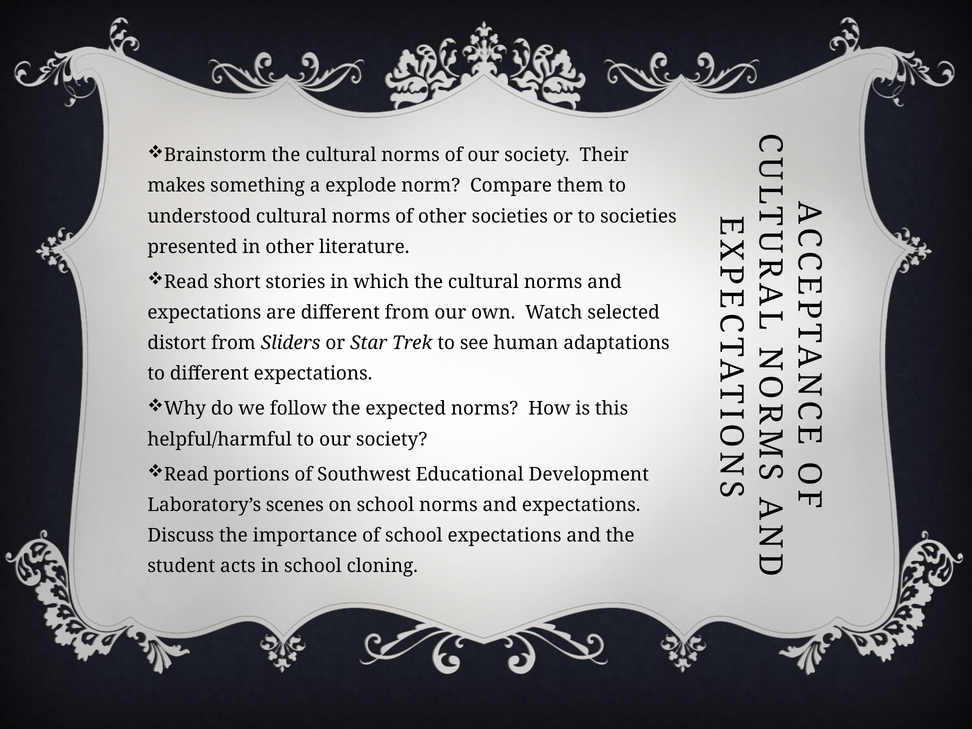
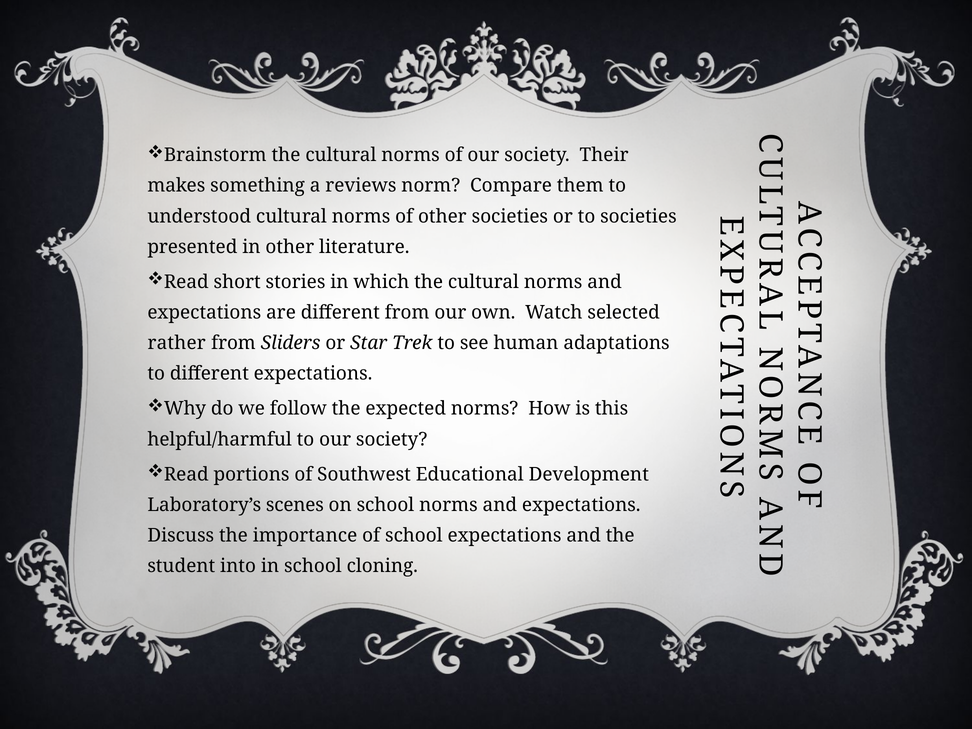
explode: explode -> reviews (361, 186)
distort: distort -> rather (177, 343)
acts: acts -> into (238, 566)
